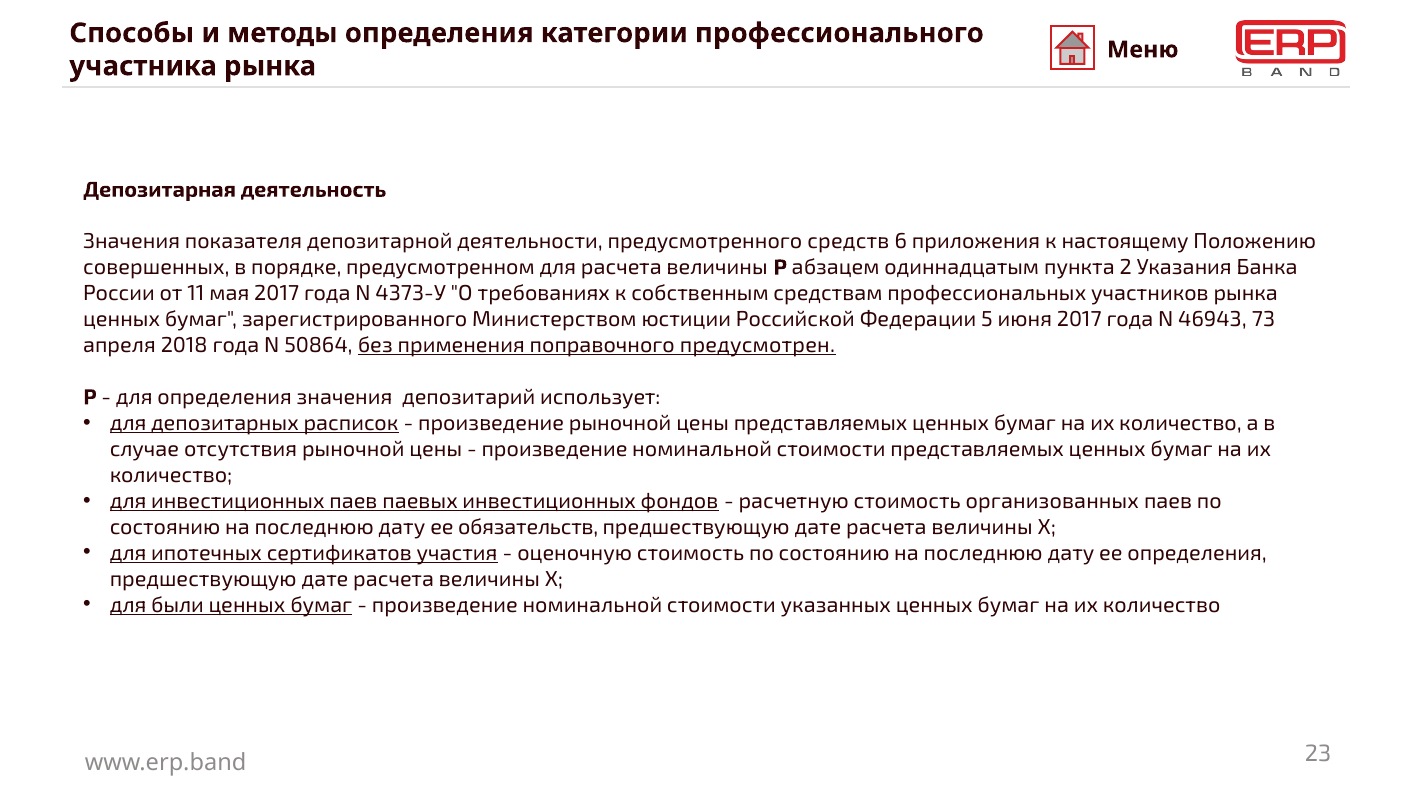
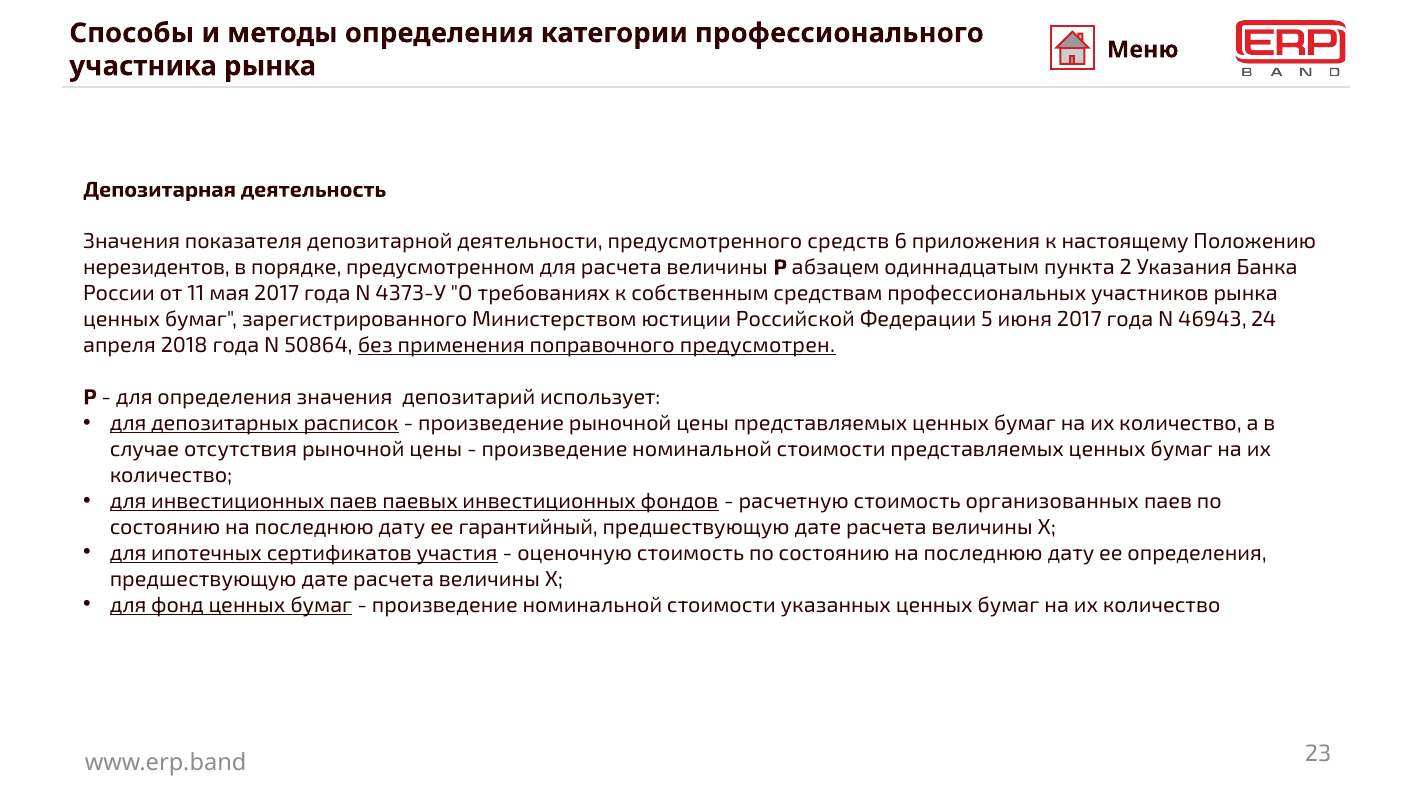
совершенных: совершенных -> нерезидентов (157, 268)
73: 73 -> 24 (1264, 320)
обязательств: обязательств -> гарантийный (528, 527)
были: были -> фонд (178, 605)
